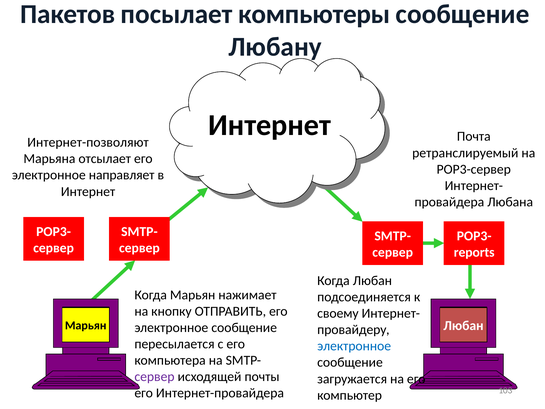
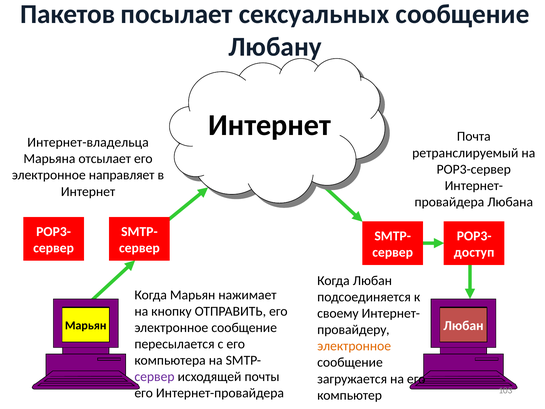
компьютеры: компьютеры -> сексуальных (314, 14)
Интернет-позволяют: Интернет-позволяют -> Интернет-владельца (88, 142)
reports: reports -> доступ (474, 252)
электронное colour: blue -> orange (354, 346)
